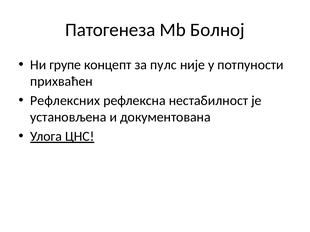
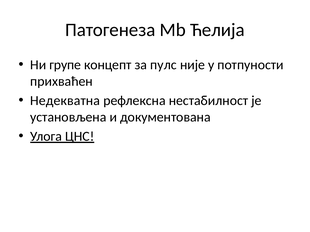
Болној: Болној -> Ћелија (217, 30)
Рефлексних: Рефлексних -> Недекватна (65, 101)
